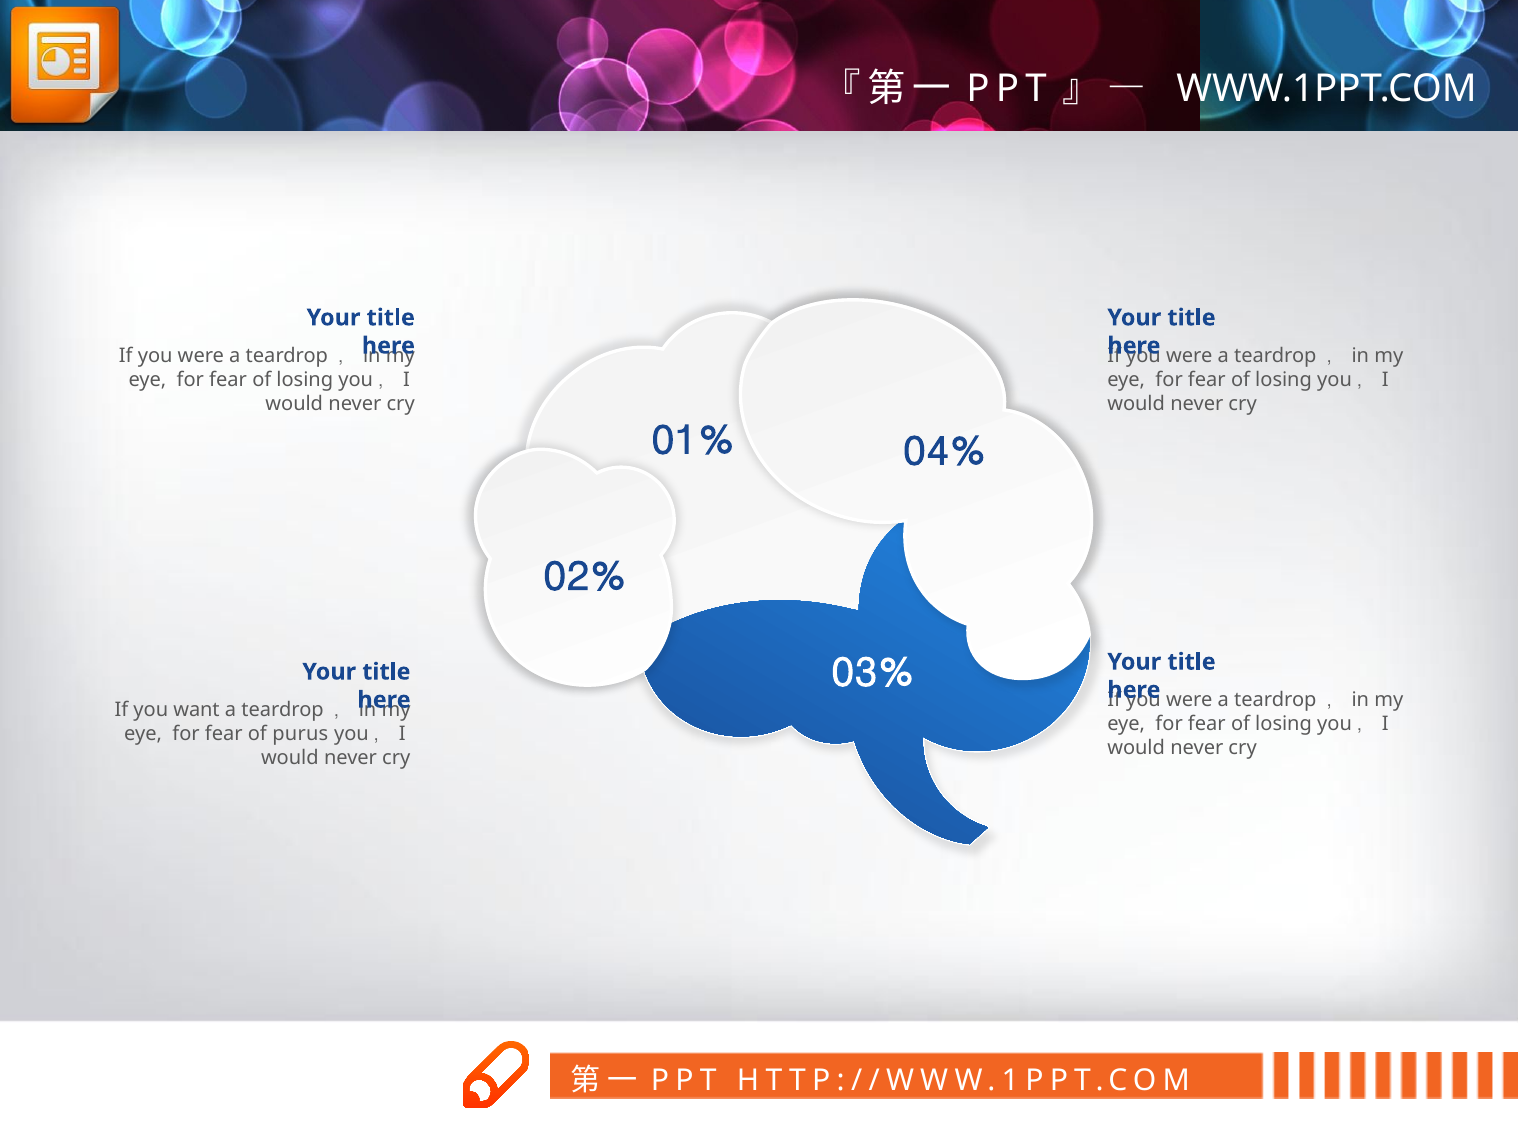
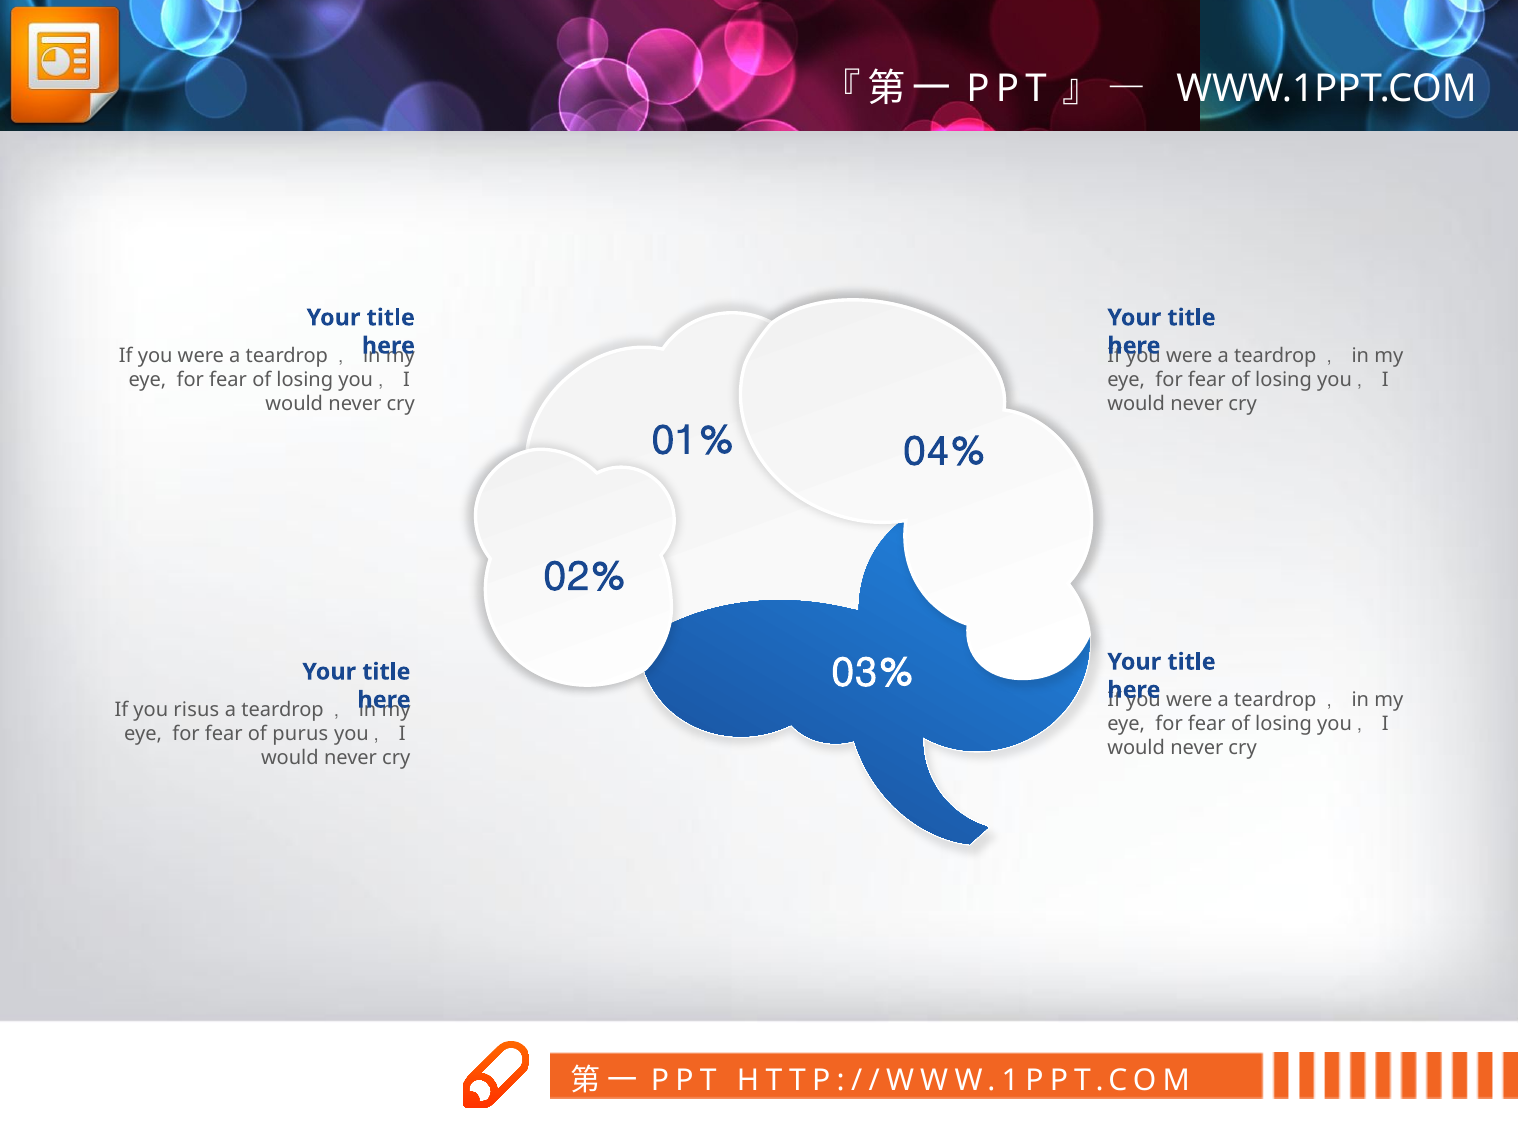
want: want -> risus (196, 710)
